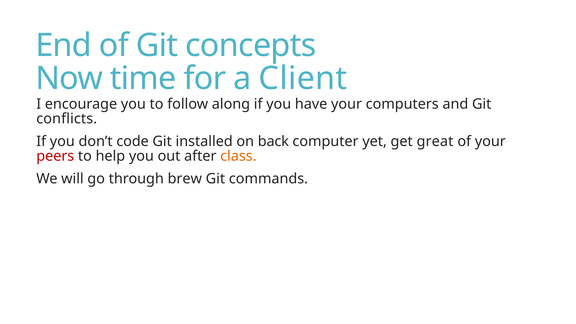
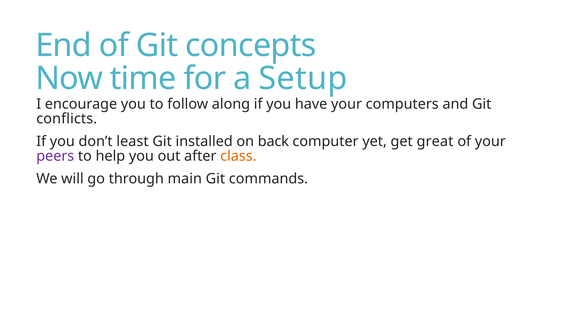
Client: Client -> Setup (303, 78)
code: code -> least (132, 141)
peers colour: red -> purple (55, 156)
brew: brew -> main (185, 179)
